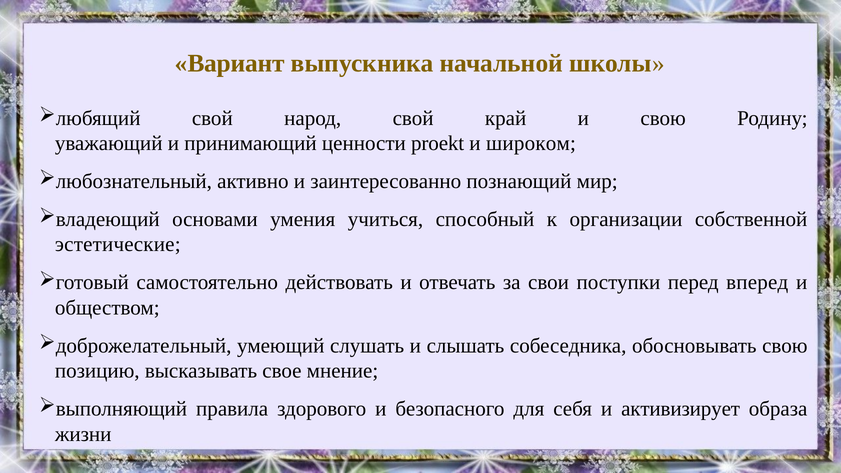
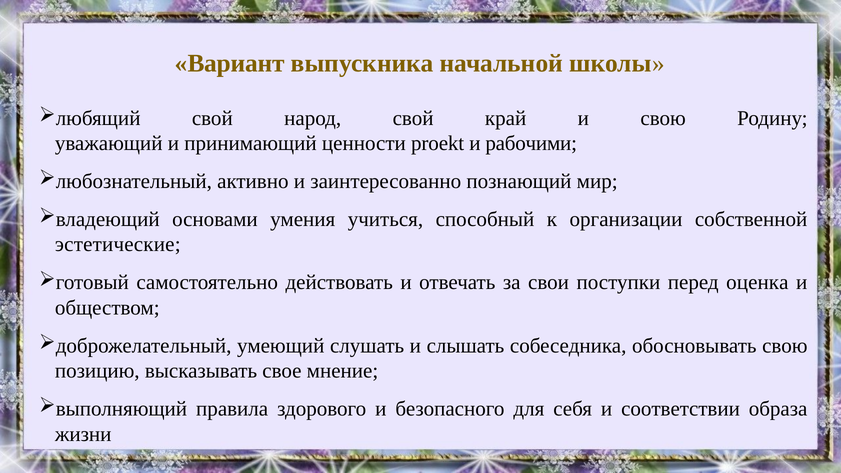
широком: широком -> рабочими (531, 143)
вперед: вперед -> оценка (757, 283)
активизирует: активизирует -> соответствии (681, 409)
